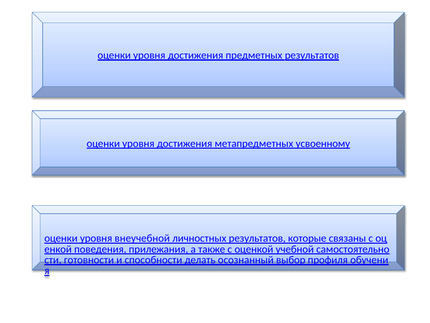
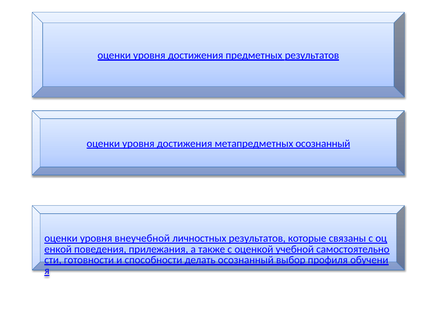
метапредметных усвоенному: усвоенному -> осознанный (323, 143)
